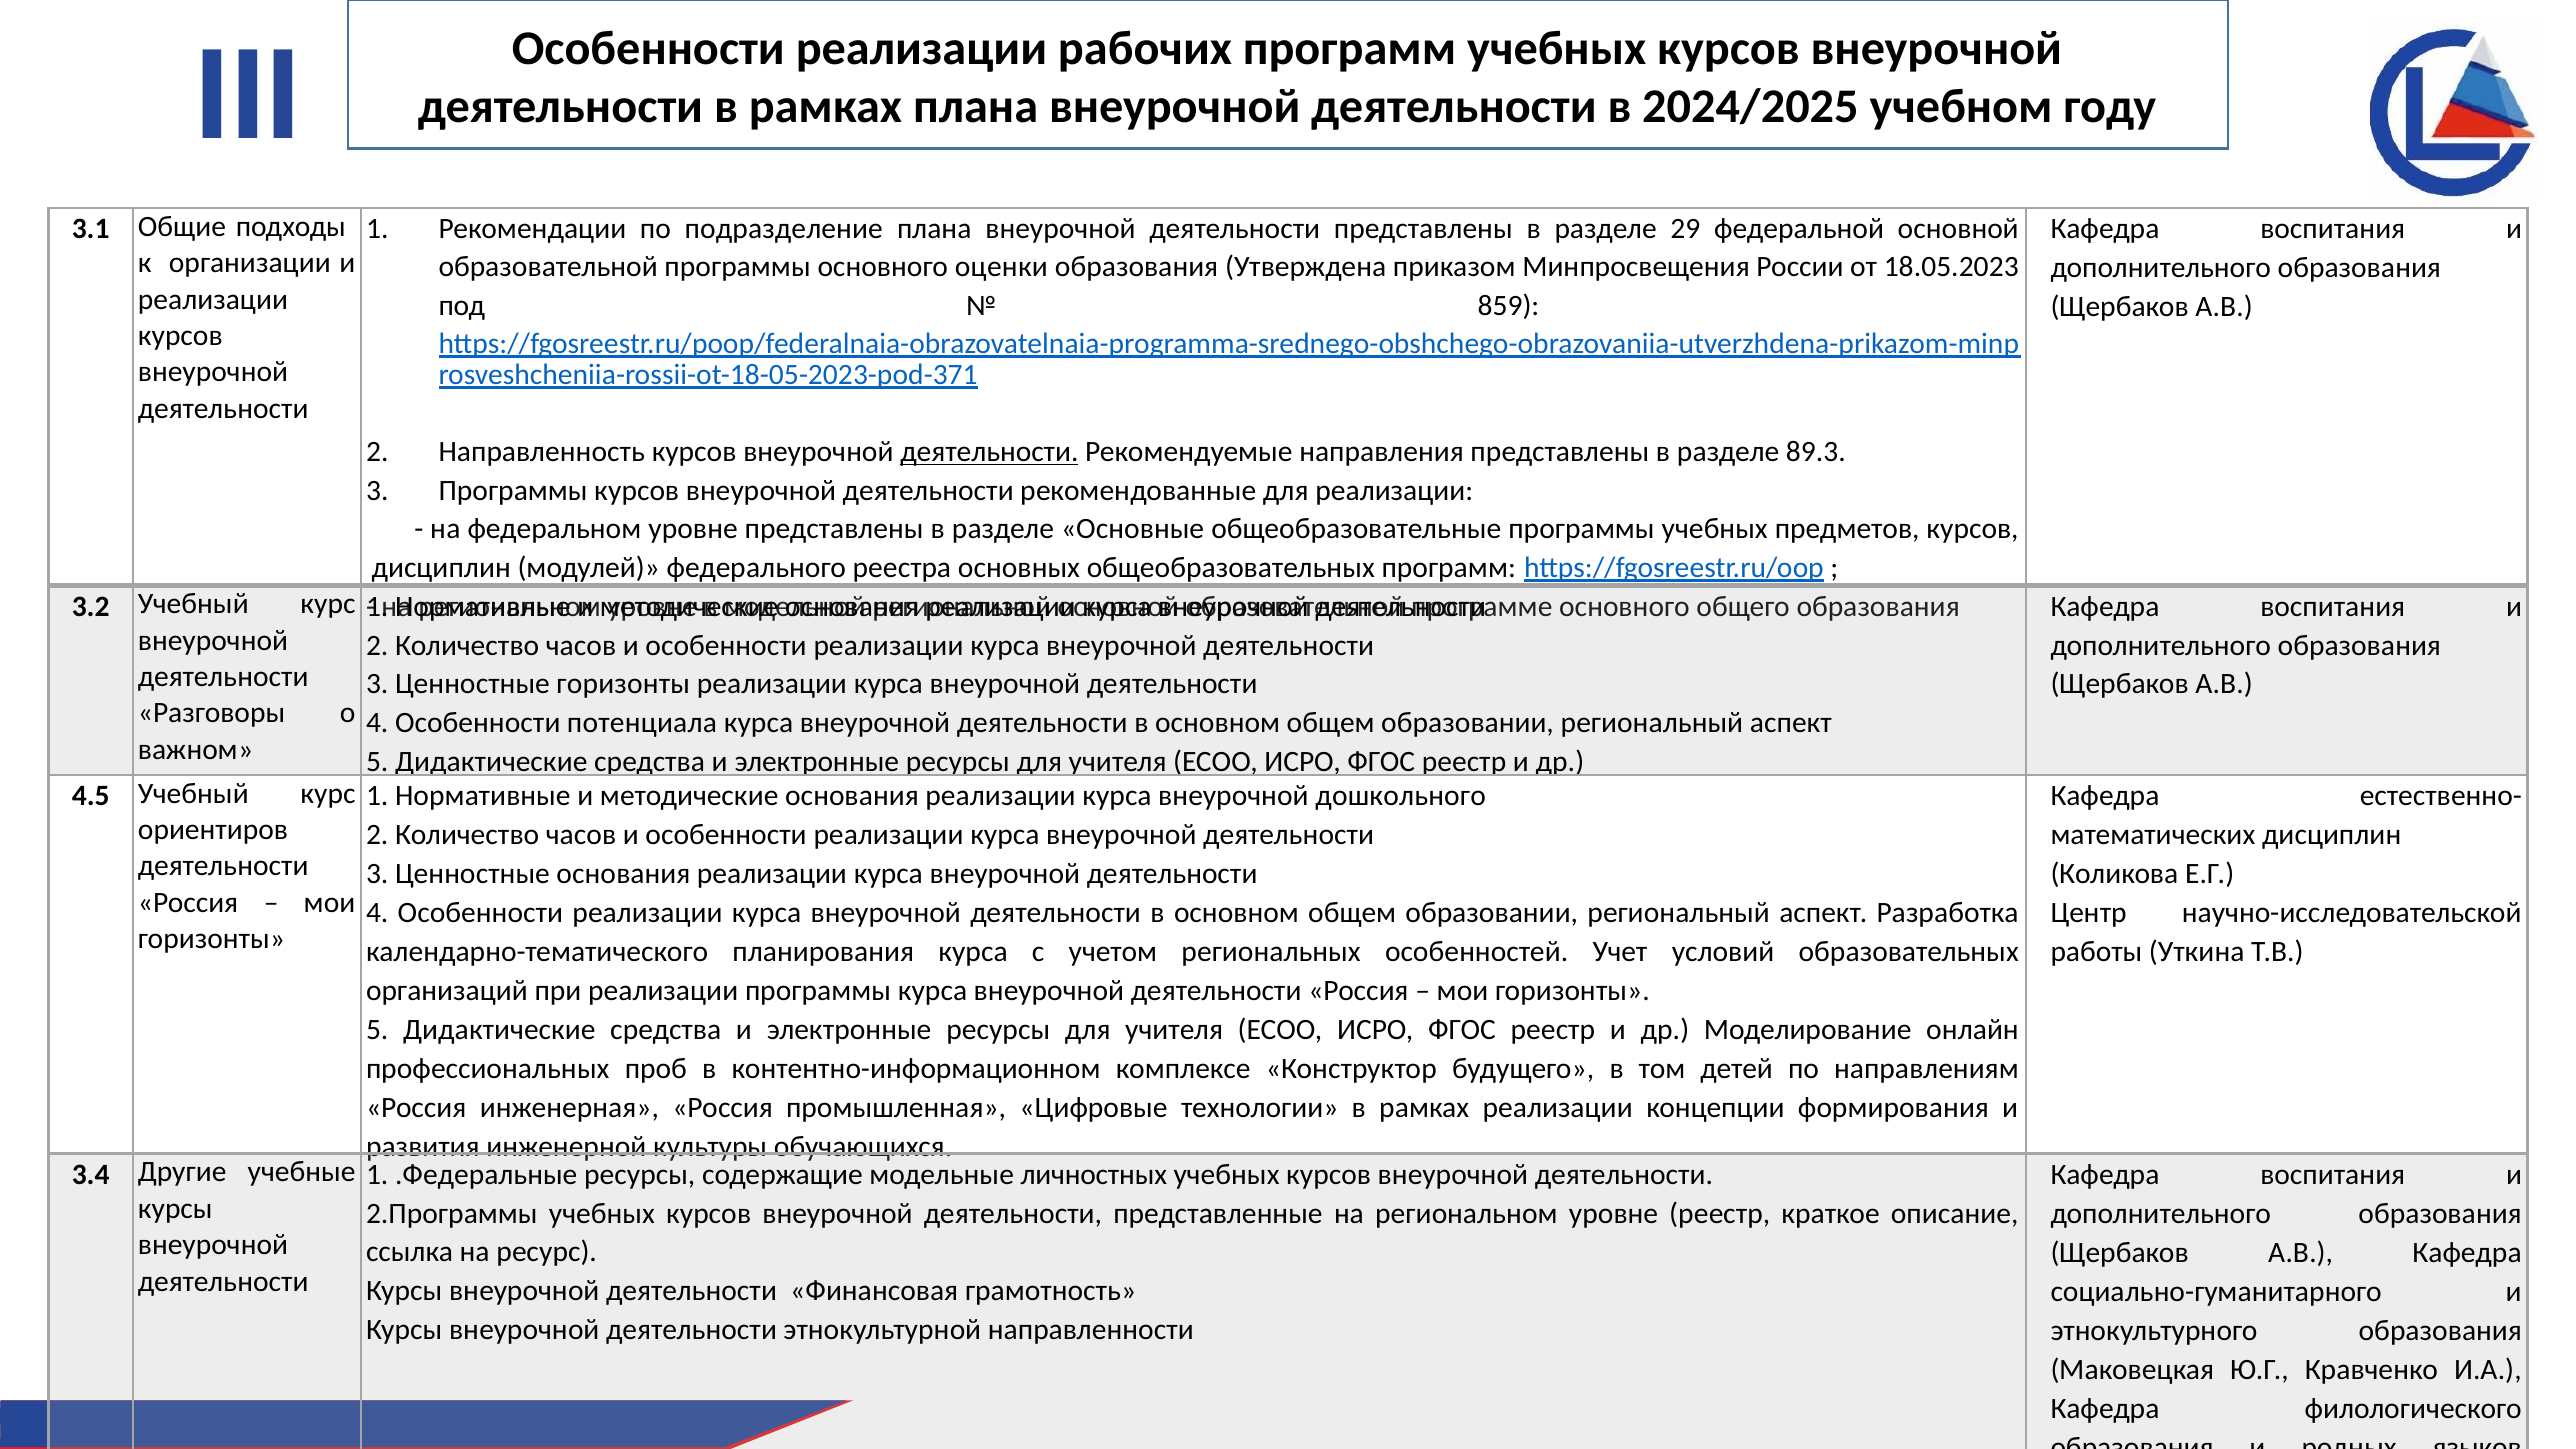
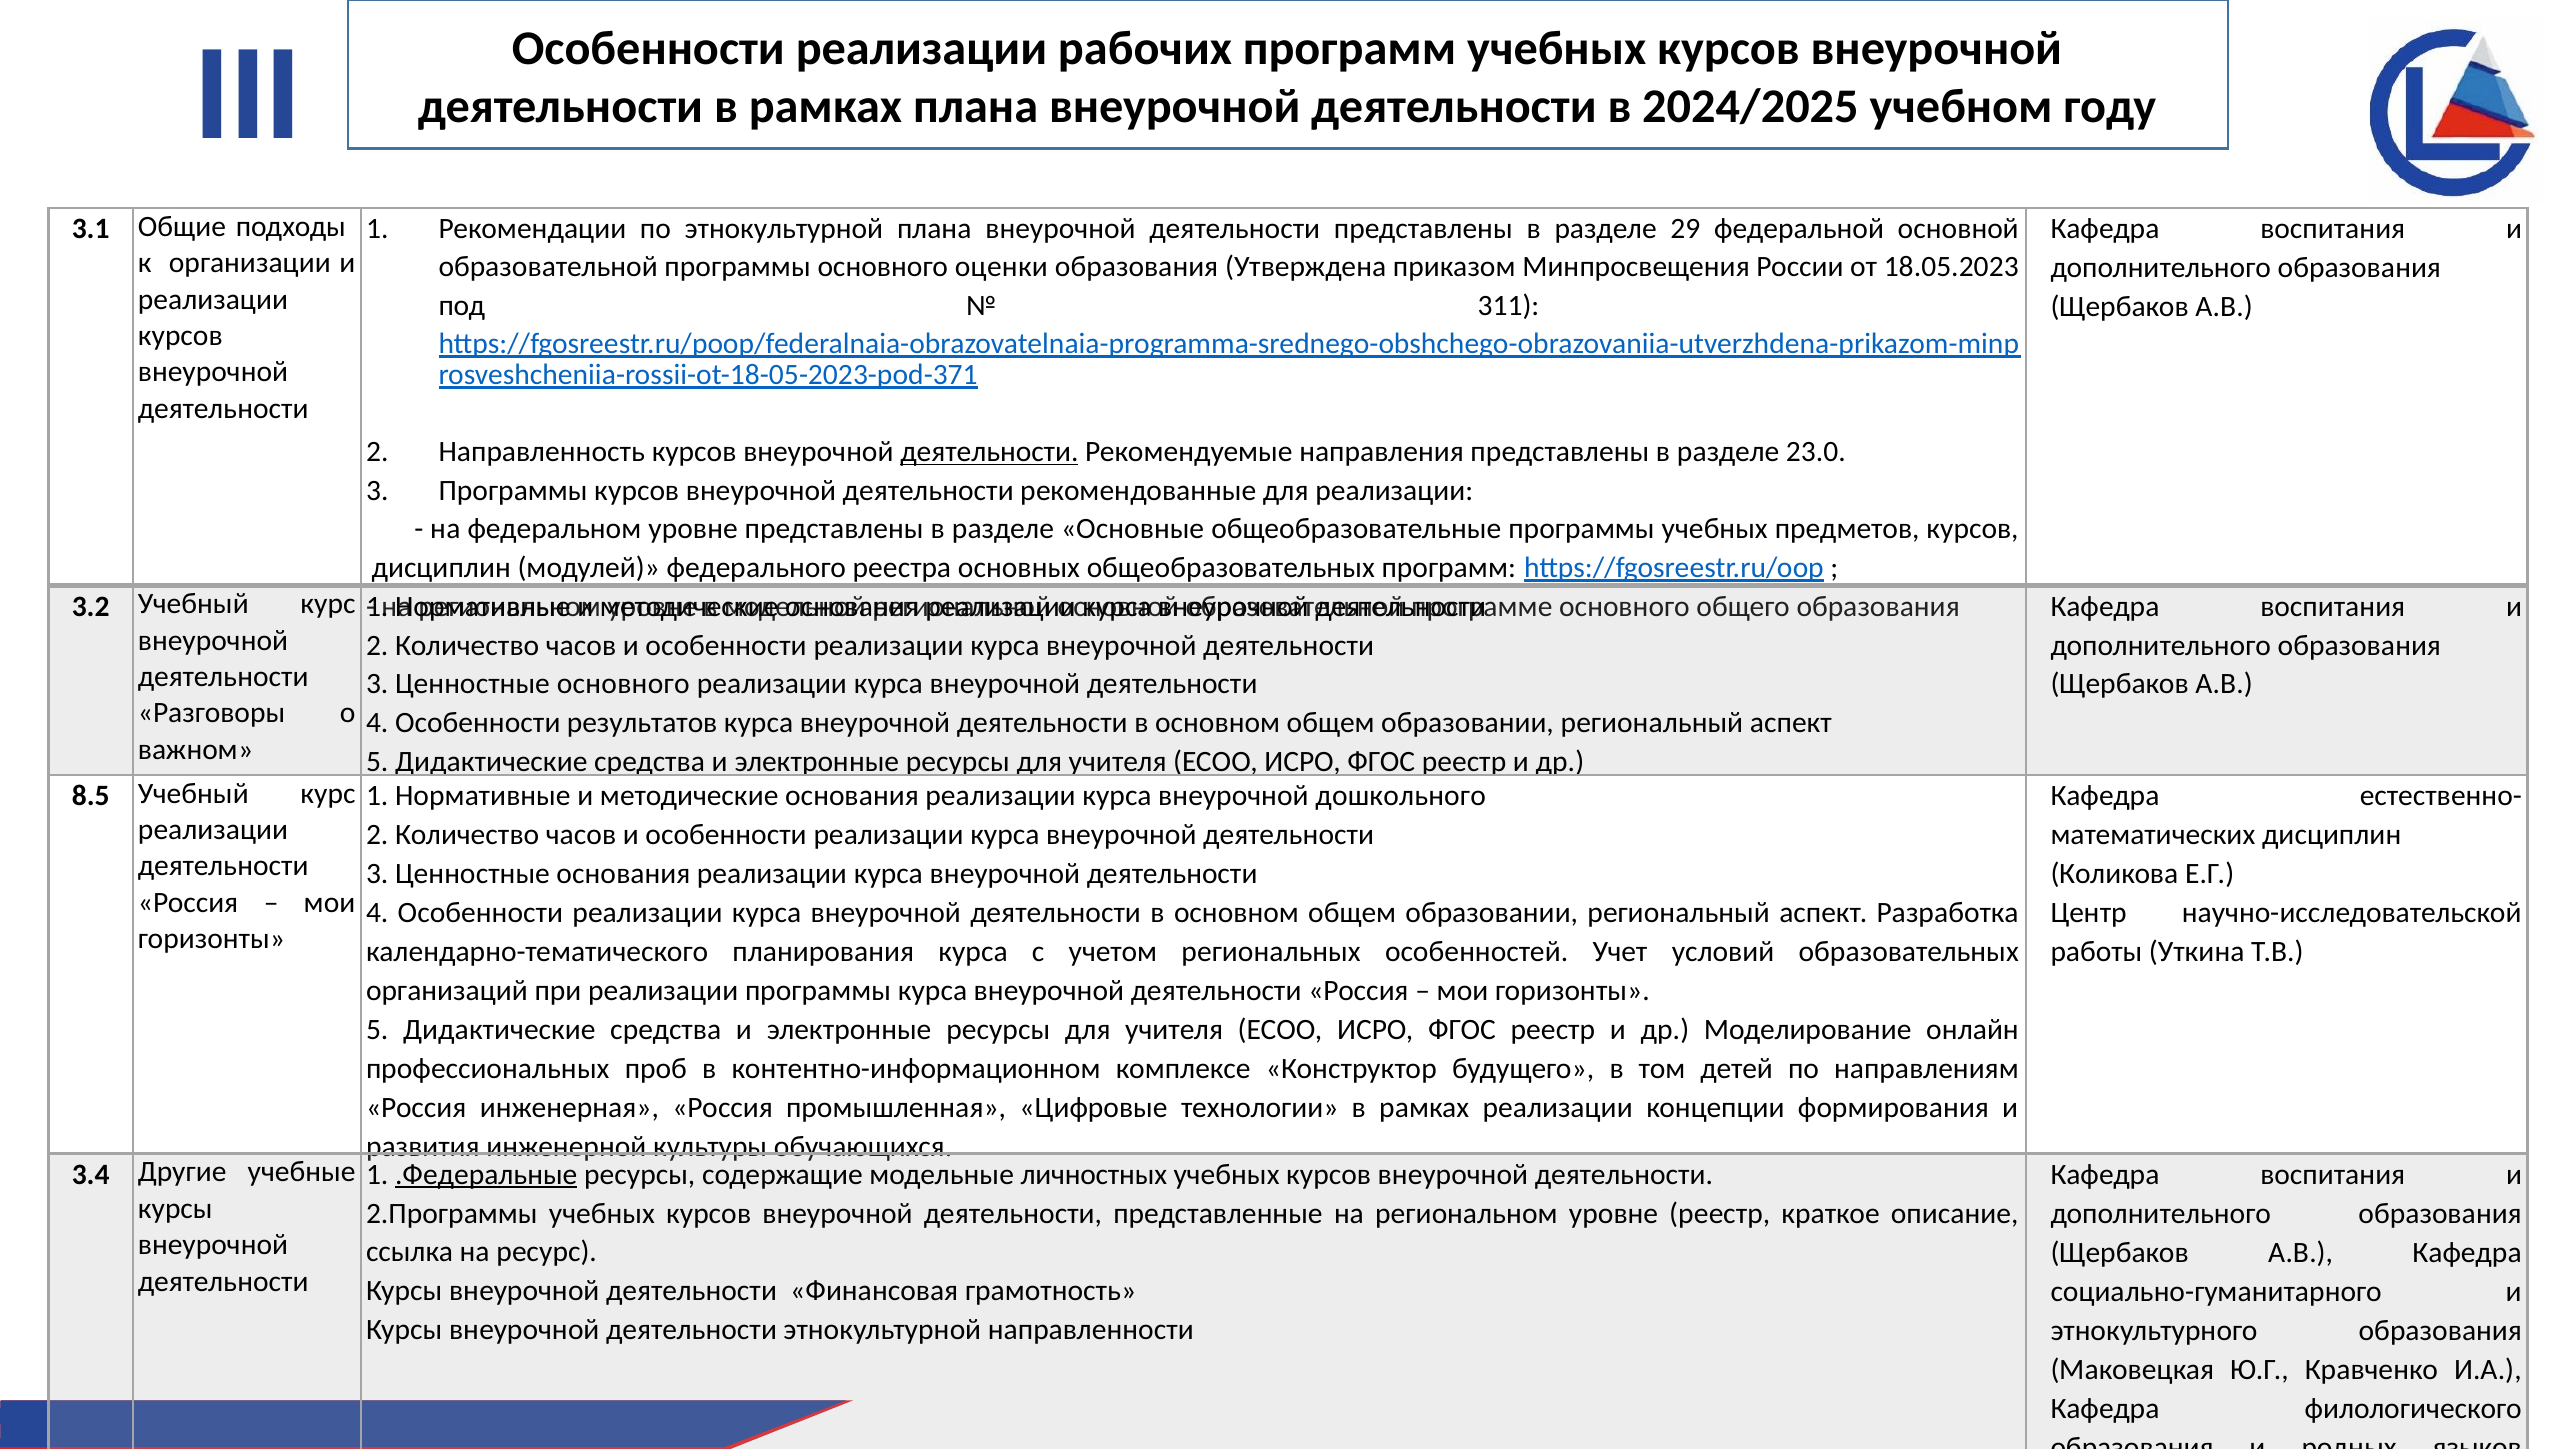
по подразделение: подразделение -> этнокультурной (784, 229)
859: 859 -> 311 (1509, 306)
89.3: 89.3 -> 23.0 (1816, 452)
Ценностные горизонты: горизонты -> основного (623, 684)
потенциала: потенциала -> результатов (642, 723)
4.5: 4.5 -> 8.5 (91, 796)
ориентиров: ориентиров -> реализации (213, 830)
.Федеральные underline: none -> present (486, 1174)
